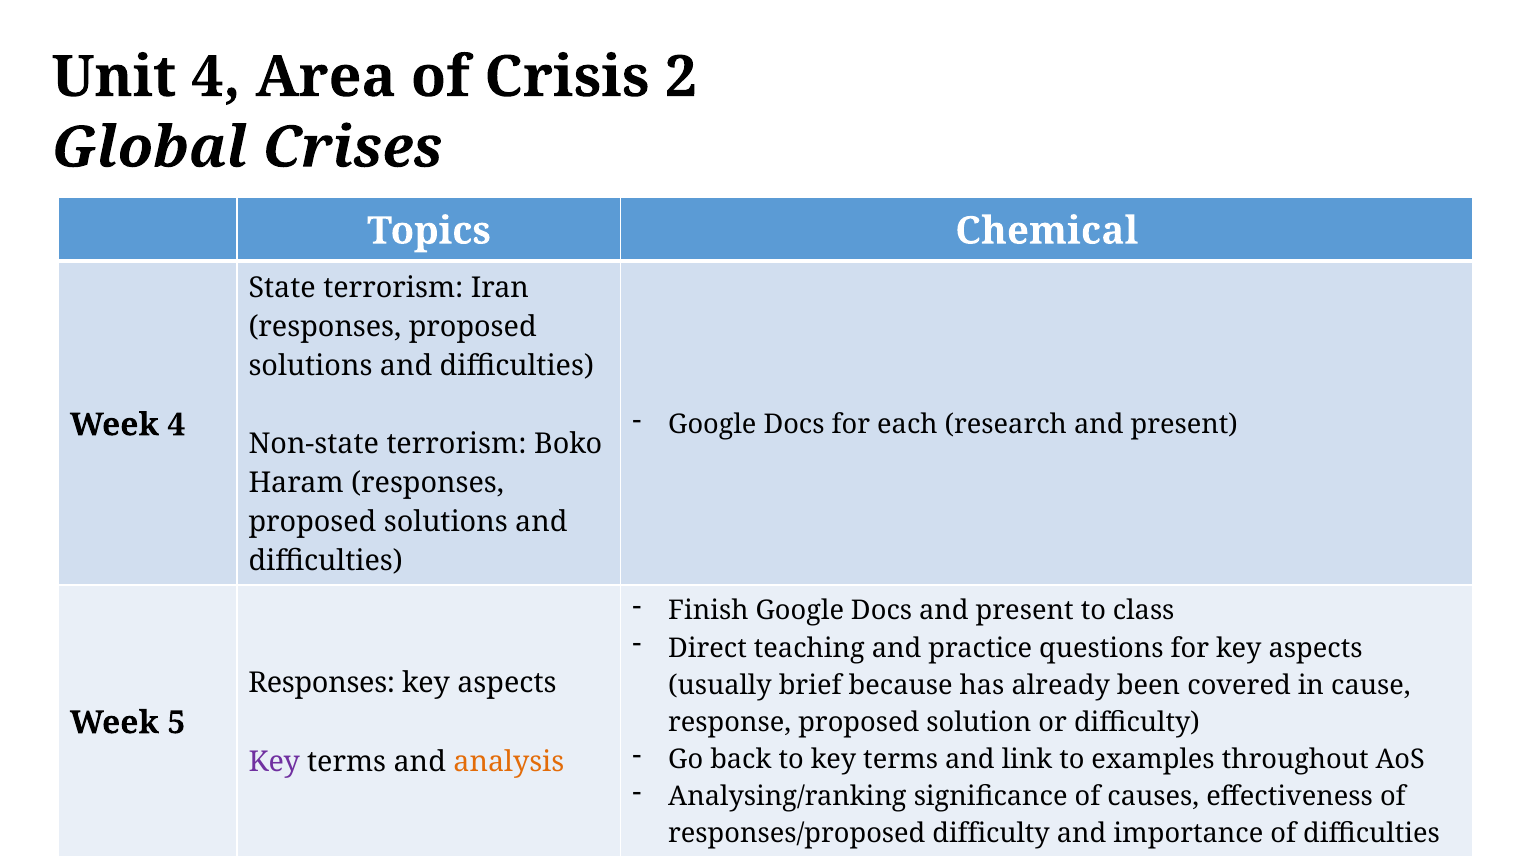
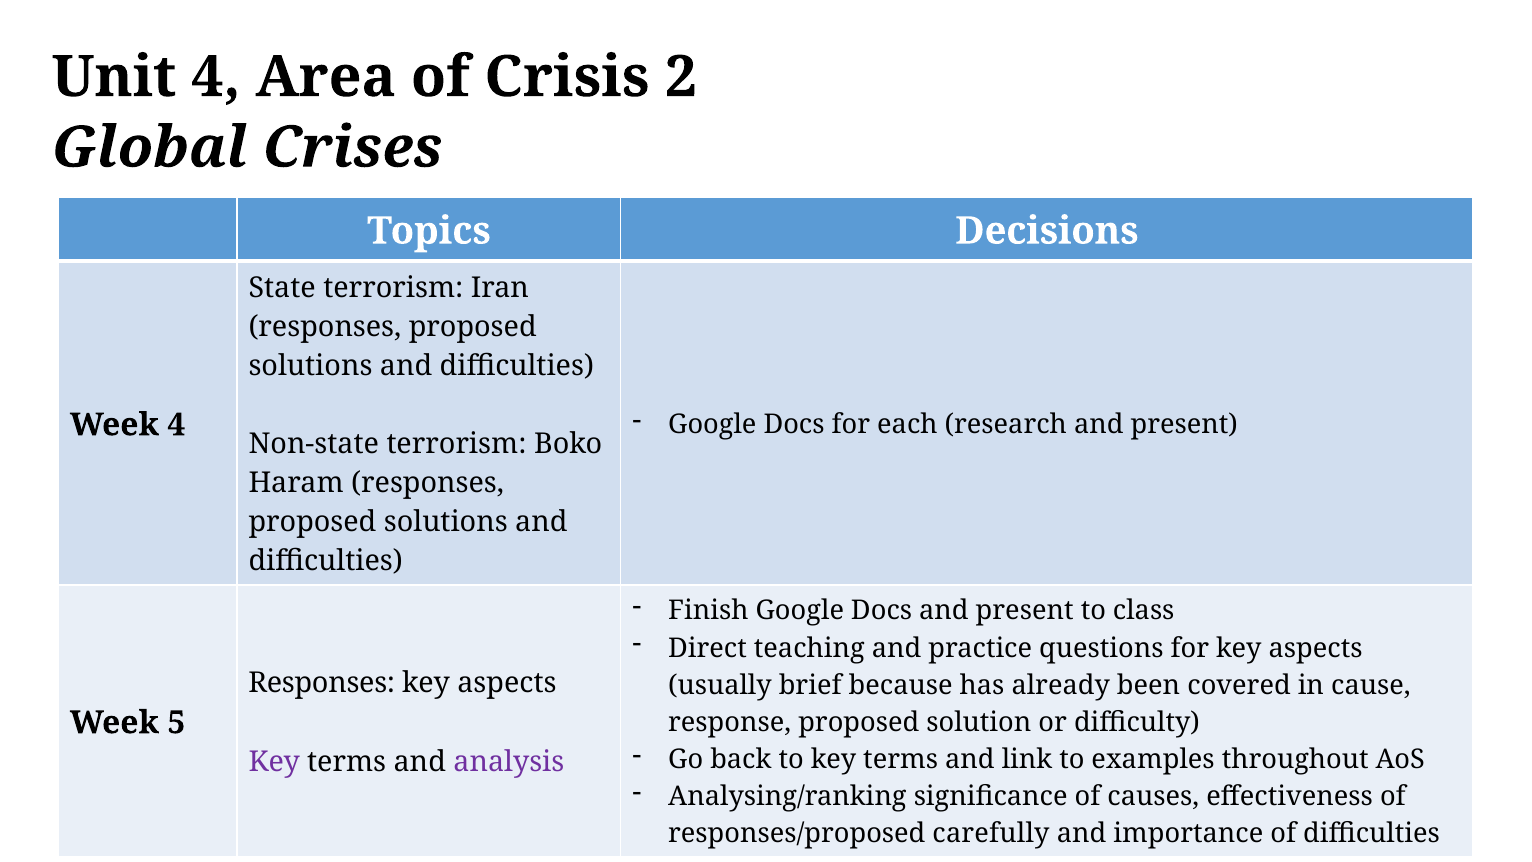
Chemical: Chemical -> Decisions (1047, 231)
analysis colour: orange -> purple (509, 761)
responses/proposed difficulty: difficulty -> carefully (991, 834)
